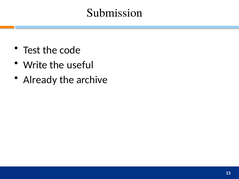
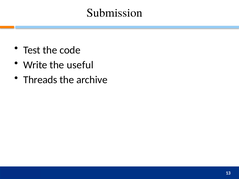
Already: Already -> Threads (40, 80)
